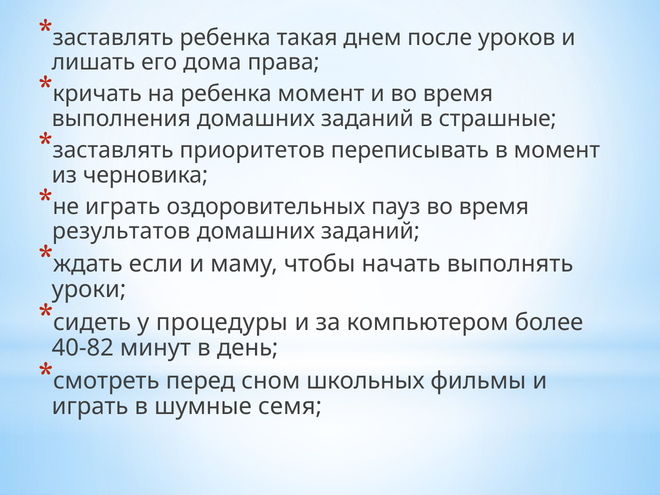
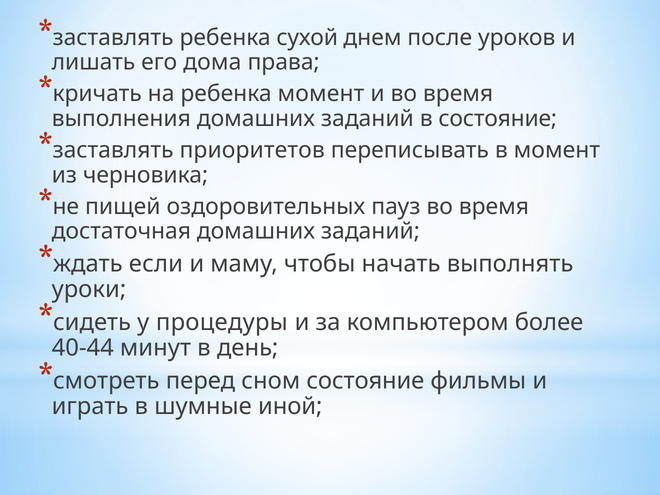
такая: такая -> сухой (307, 37)
в страшные: страшные -> состояние (498, 119)
не играть: играть -> пищей (123, 207)
результатов: результатов -> достаточная (121, 231)
40-82: 40-82 -> 40-44 (83, 348)
сном школьных: школьных -> состояние (365, 381)
семя: семя -> иной (290, 407)
